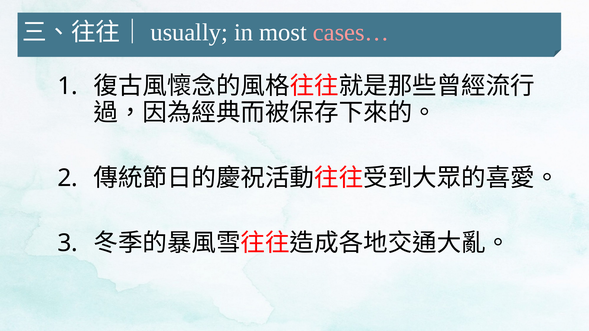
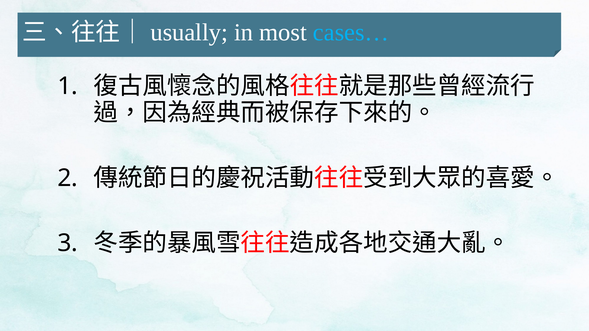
cases… colour: pink -> light blue (351, 32)
